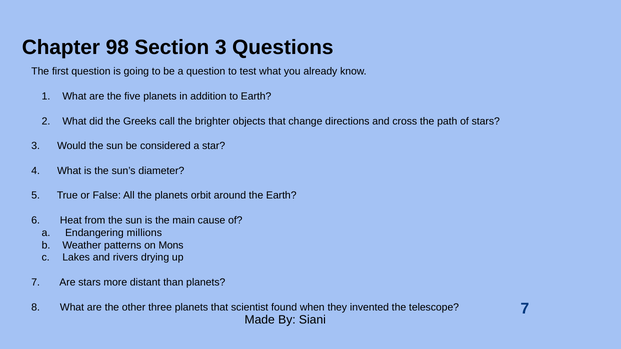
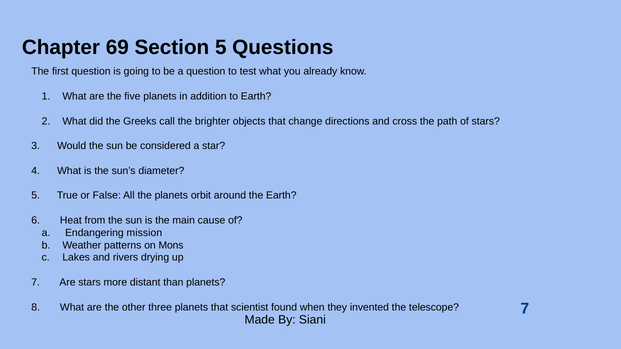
98: 98 -> 69 (117, 47)
Section 3: 3 -> 5 (221, 47)
millions: millions -> mission (144, 233)
